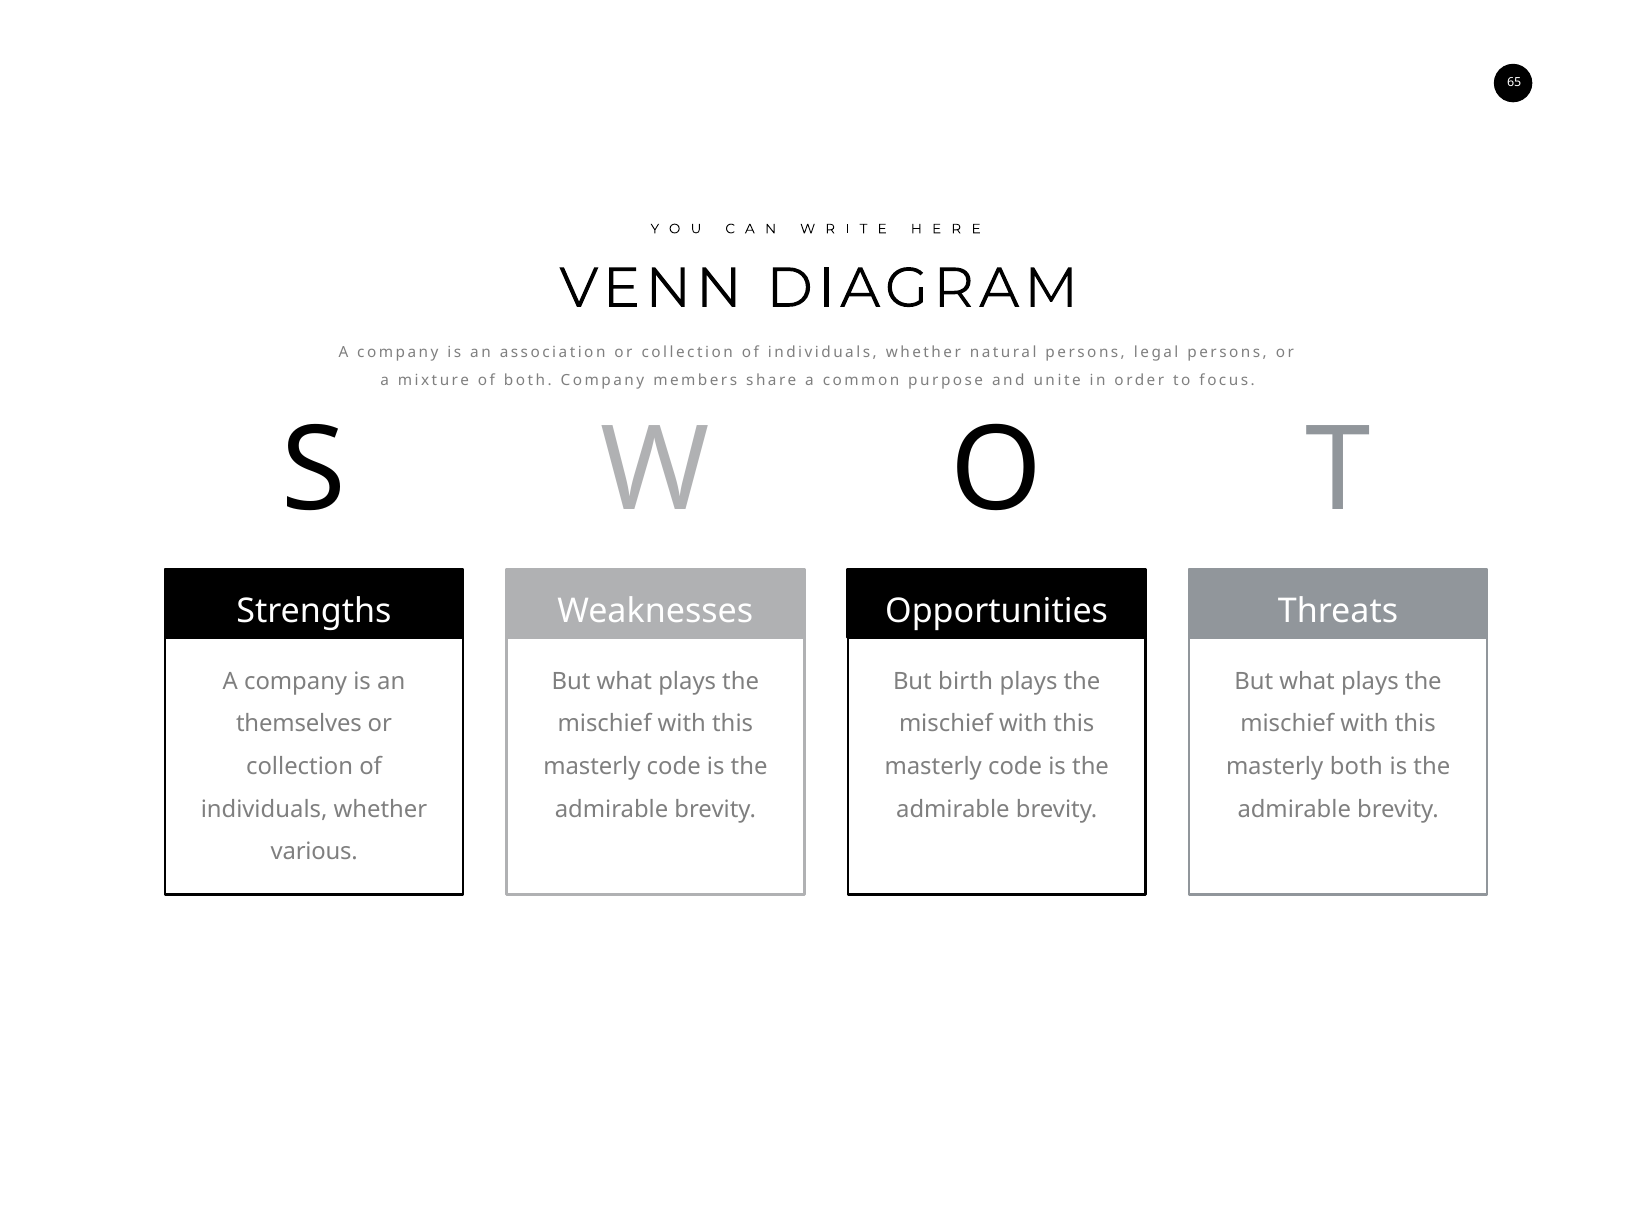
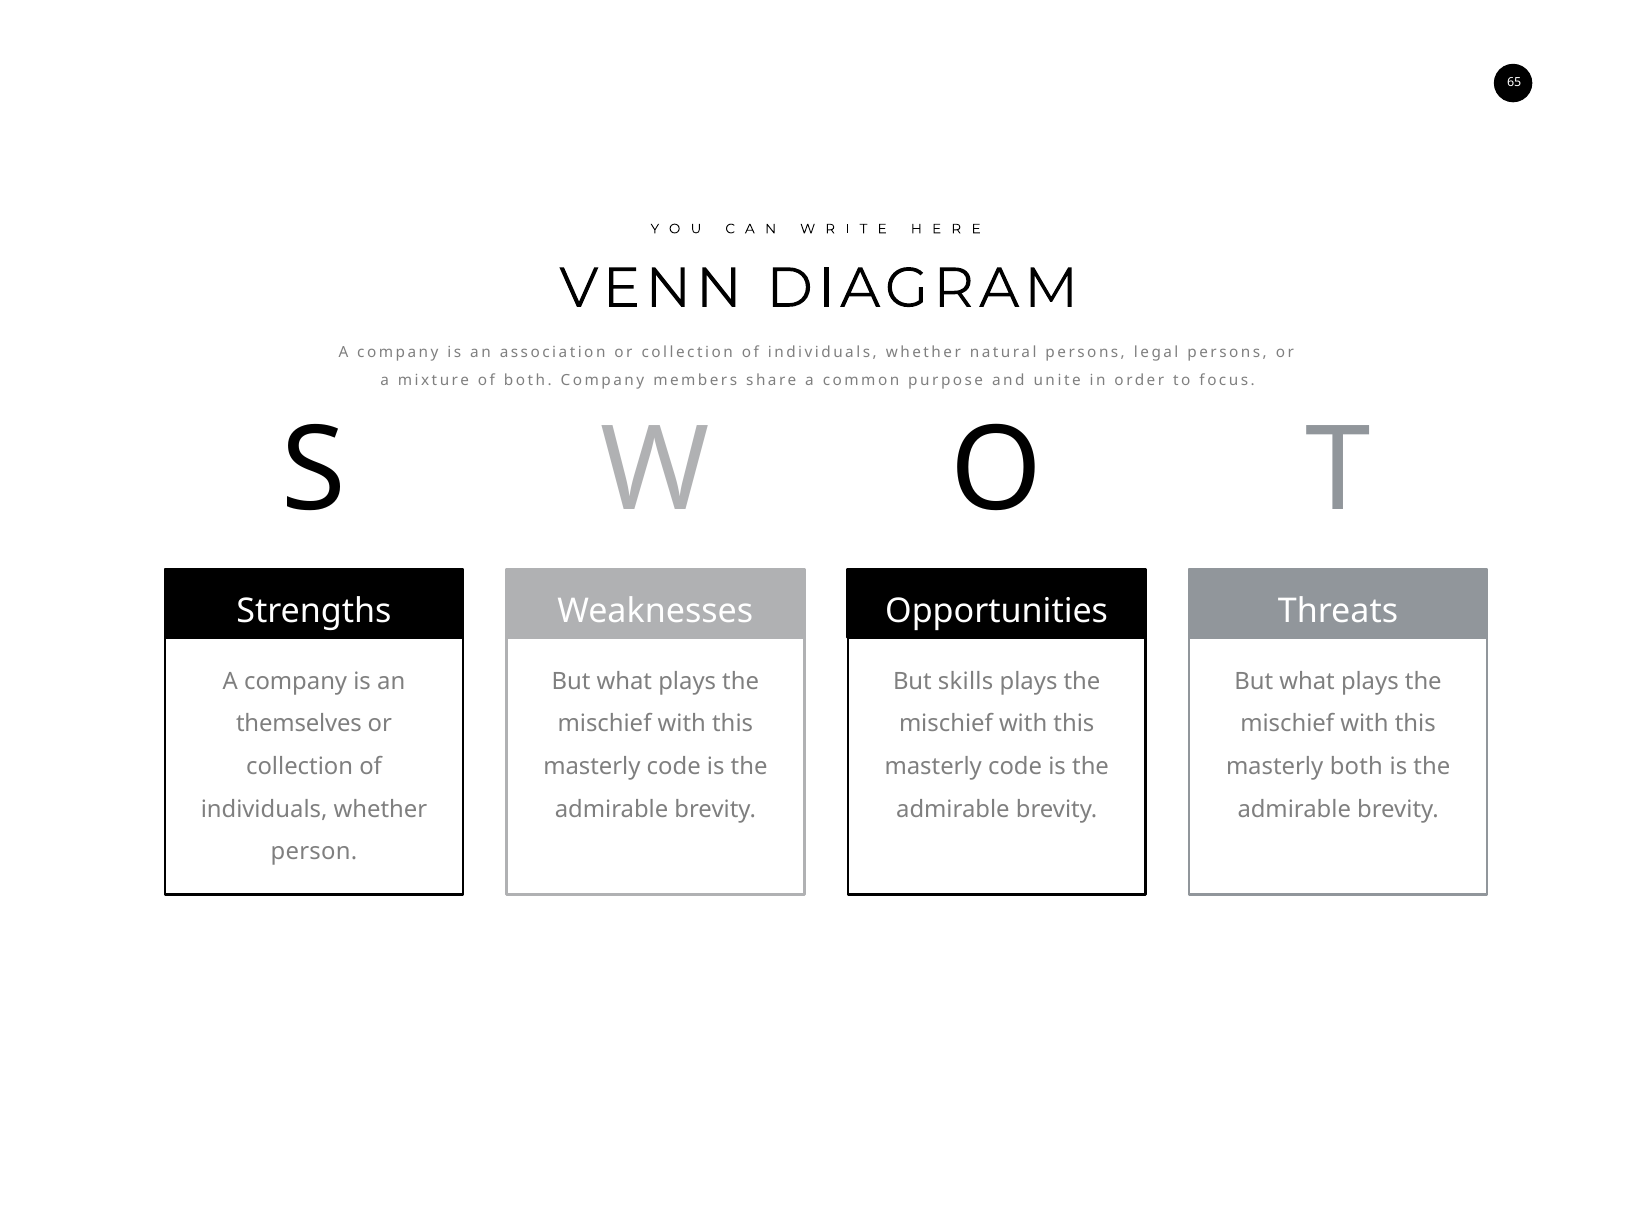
birth: birth -> skills (966, 681)
various: various -> person (314, 852)
